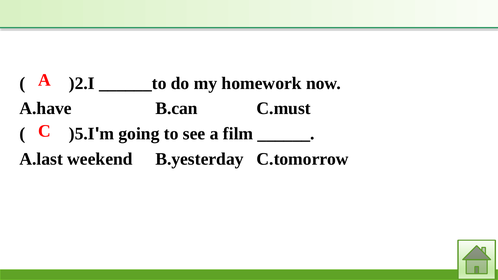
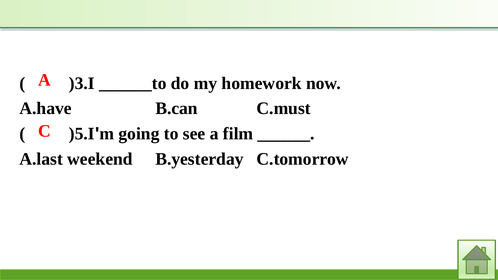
)2.I: )2.I -> )3.I (82, 83)
